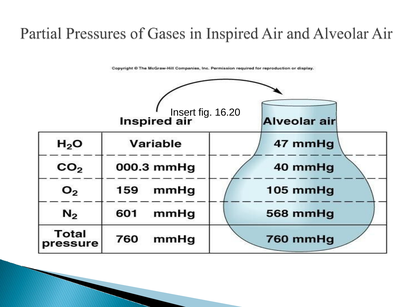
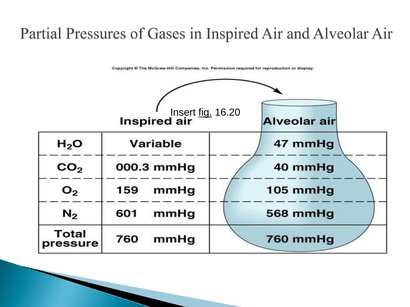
fig underline: none -> present (205, 113)
